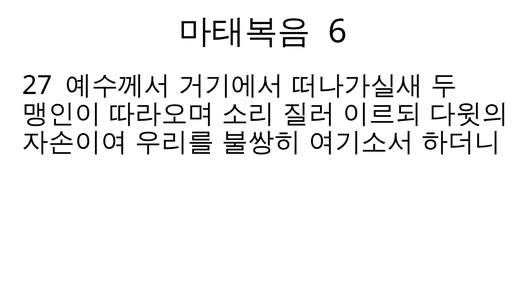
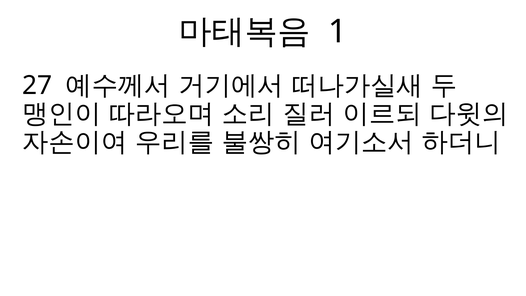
6: 6 -> 1 (338, 32)
